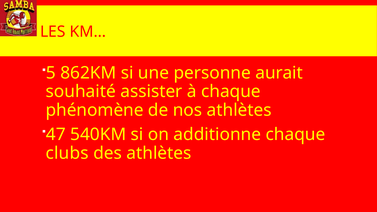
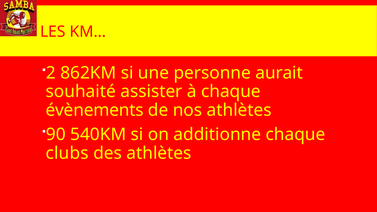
5: 5 -> 2 (51, 73)
phénomène: phénomène -> évènements (95, 110)
47: 47 -> 90 (56, 134)
